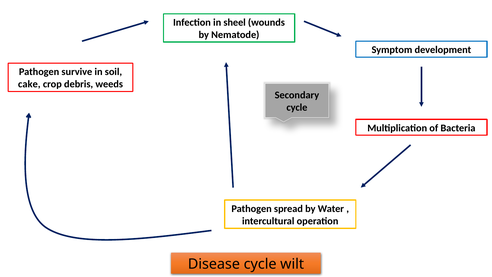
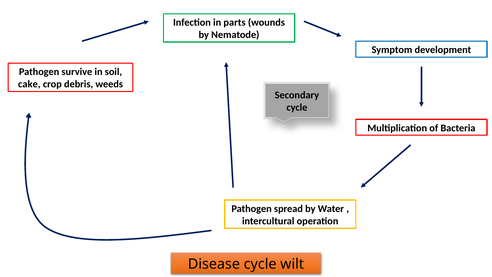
sheel: sheel -> parts (235, 22)
